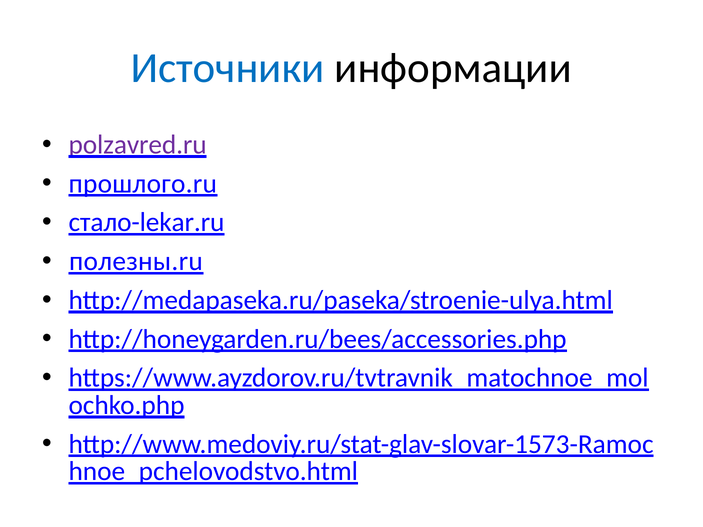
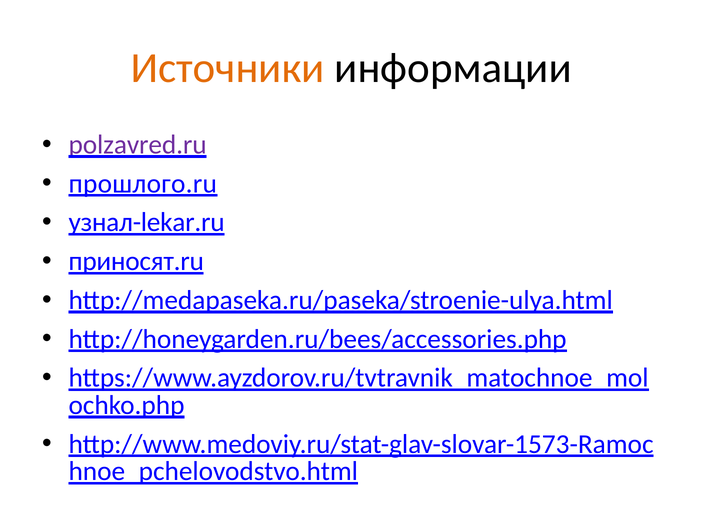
Источники colour: blue -> orange (228, 68)
стало-lekar.ru: стало-lekar.ru -> узнал-lekar.ru (147, 223)
полезны.ru: полезны.ru -> приносят.ru (136, 261)
